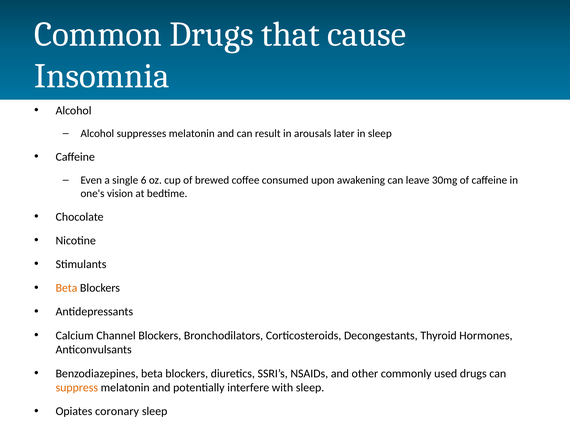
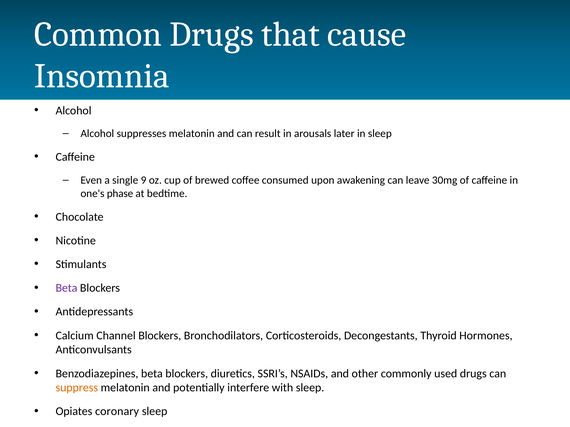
6: 6 -> 9 (144, 180)
vision: vision -> phase (120, 194)
Beta colour: orange -> purple (66, 288)
